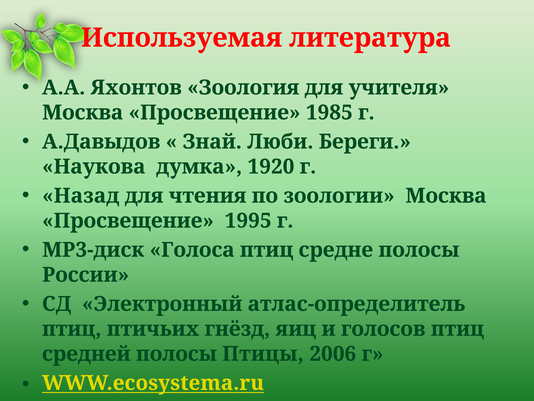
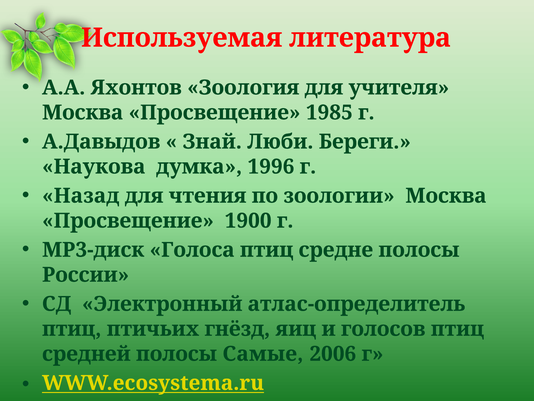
1920: 1920 -> 1996 (271, 166)
1995: 1995 -> 1900 (248, 220)
Птицы: Птицы -> Самые (263, 353)
